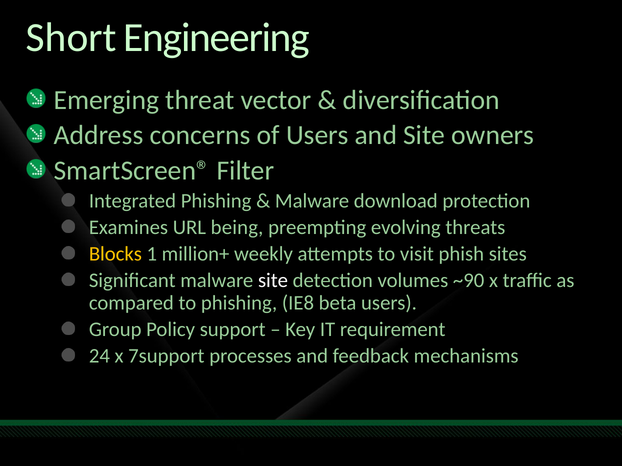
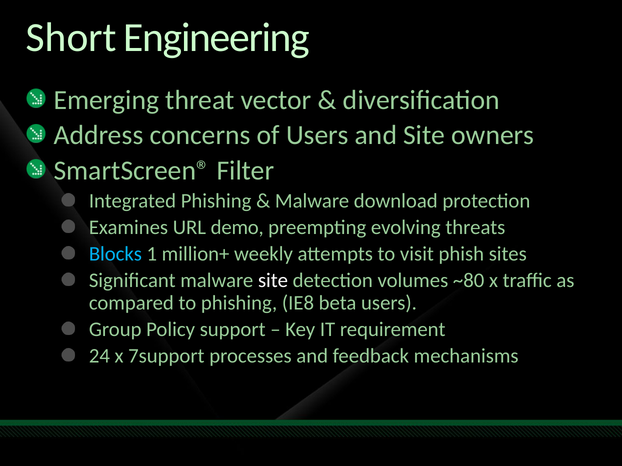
being: being -> demo (237, 228)
Blocks colour: yellow -> light blue (115, 254)
~90: ~90 -> ~80 (469, 281)
